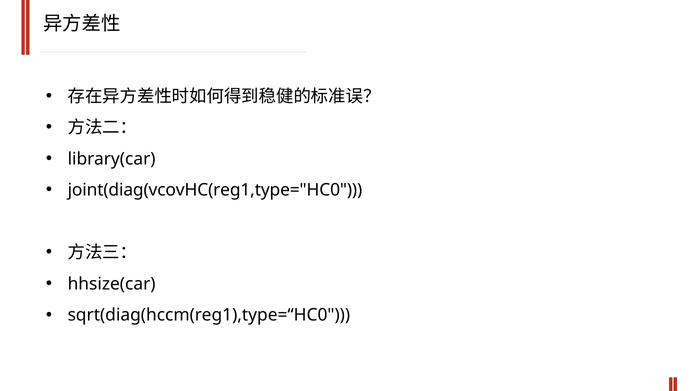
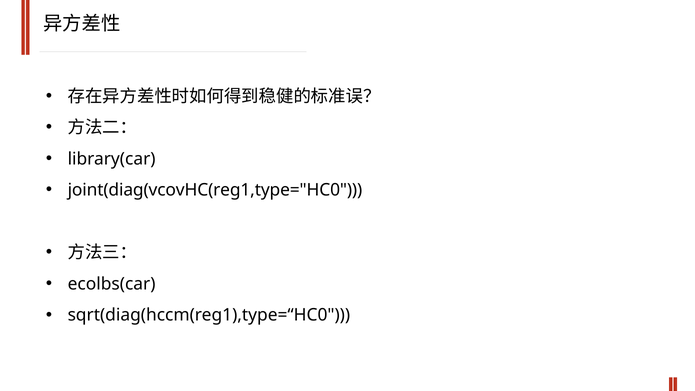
hhsize(car: hhsize(car -> ecolbs(car (112, 284)
